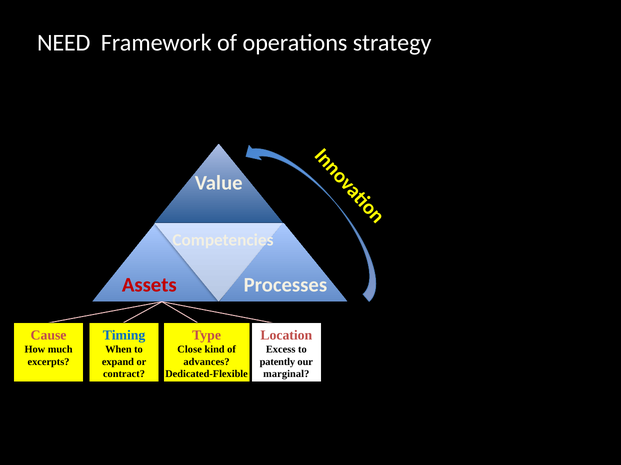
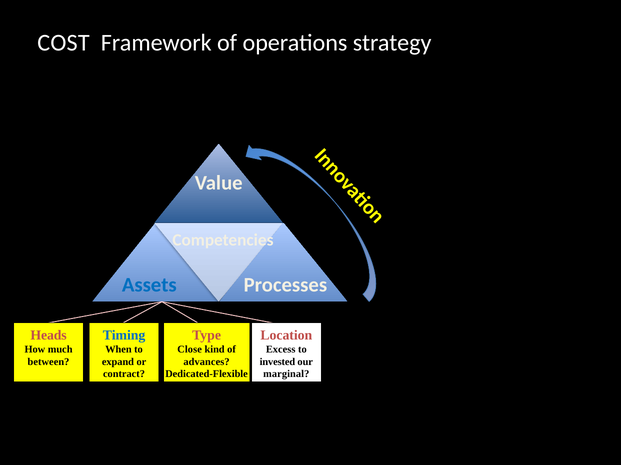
NEED: NEED -> COST (63, 43)
Assets colour: red -> blue (149, 285)
Cause: Cause -> Heads (49, 336)
excerpts: excerpts -> between (48, 362)
patently: patently -> invested (277, 362)
